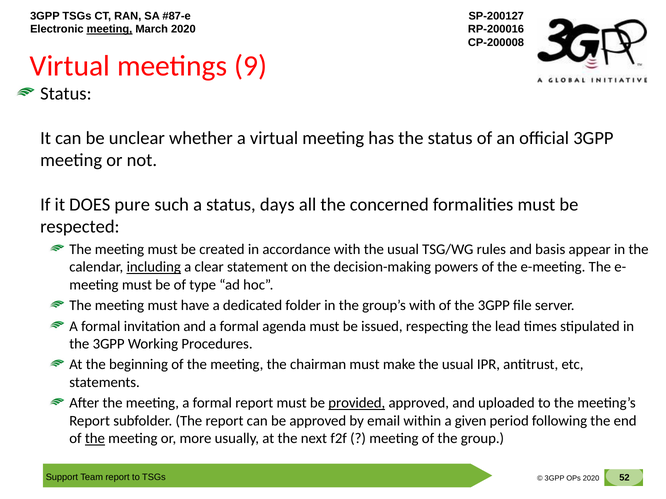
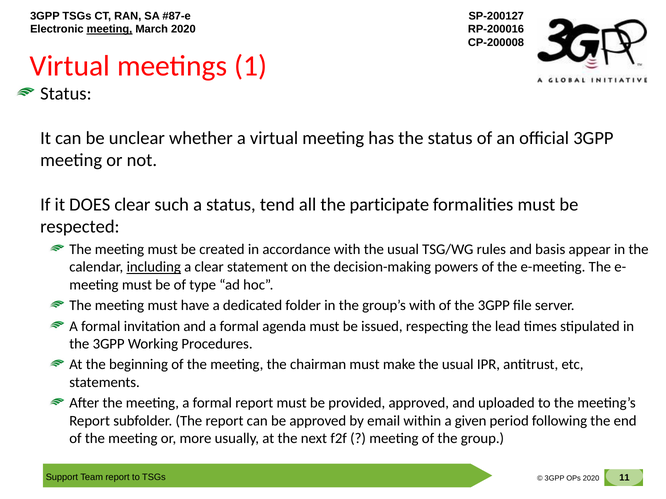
9: 9 -> 1 (251, 66)
DOES pure: pure -> clear (132, 205)
days: days -> tend (277, 205)
concerned: concerned -> participate (389, 205)
provided underline: present -> none (357, 403)
the underline: present -> none (95, 439)
52: 52 -> 11 (624, 478)
